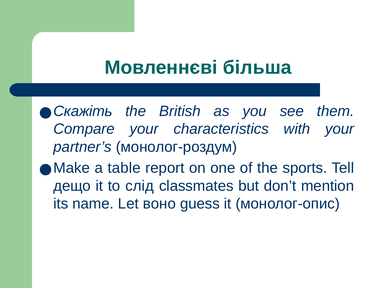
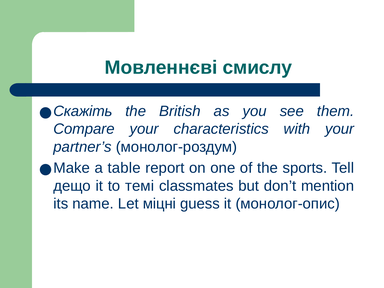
більша: більша -> смислу (257, 68)
слід: слід -> темі (140, 186)
воно: воно -> міцні (159, 204)
